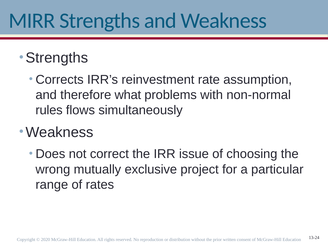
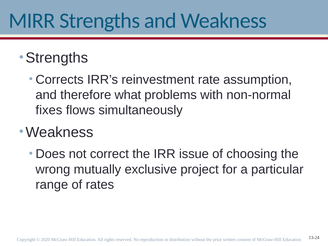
rules: rules -> fixes (49, 110)
